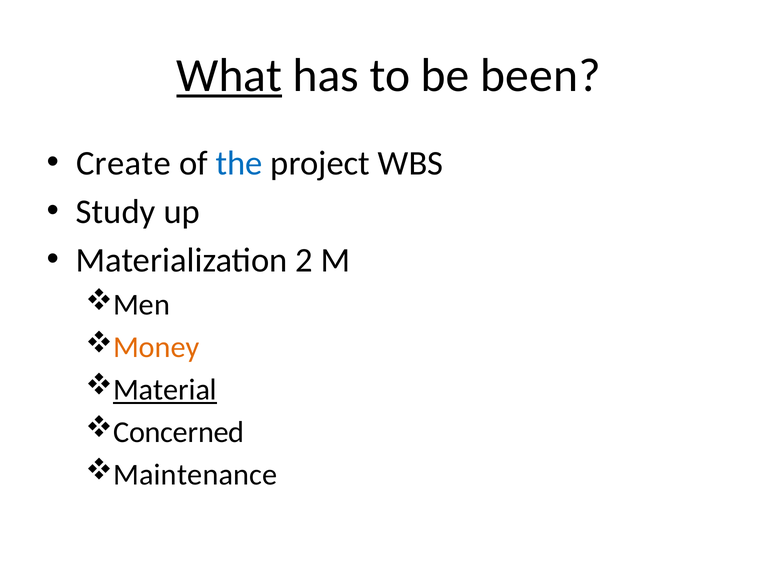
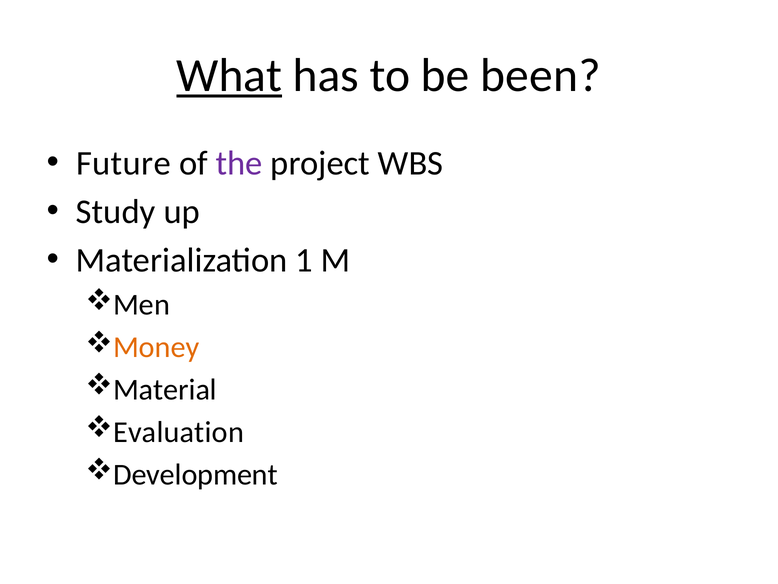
Create: Create -> Future (123, 163)
the colour: blue -> purple (239, 163)
2: 2 -> 1 (304, 260)
Material underline: present -> none (165, 390)
Concerned: Concerned -> Evaluation (179, 432)
Maintenance: Maintenance -> Development (195, 474)
